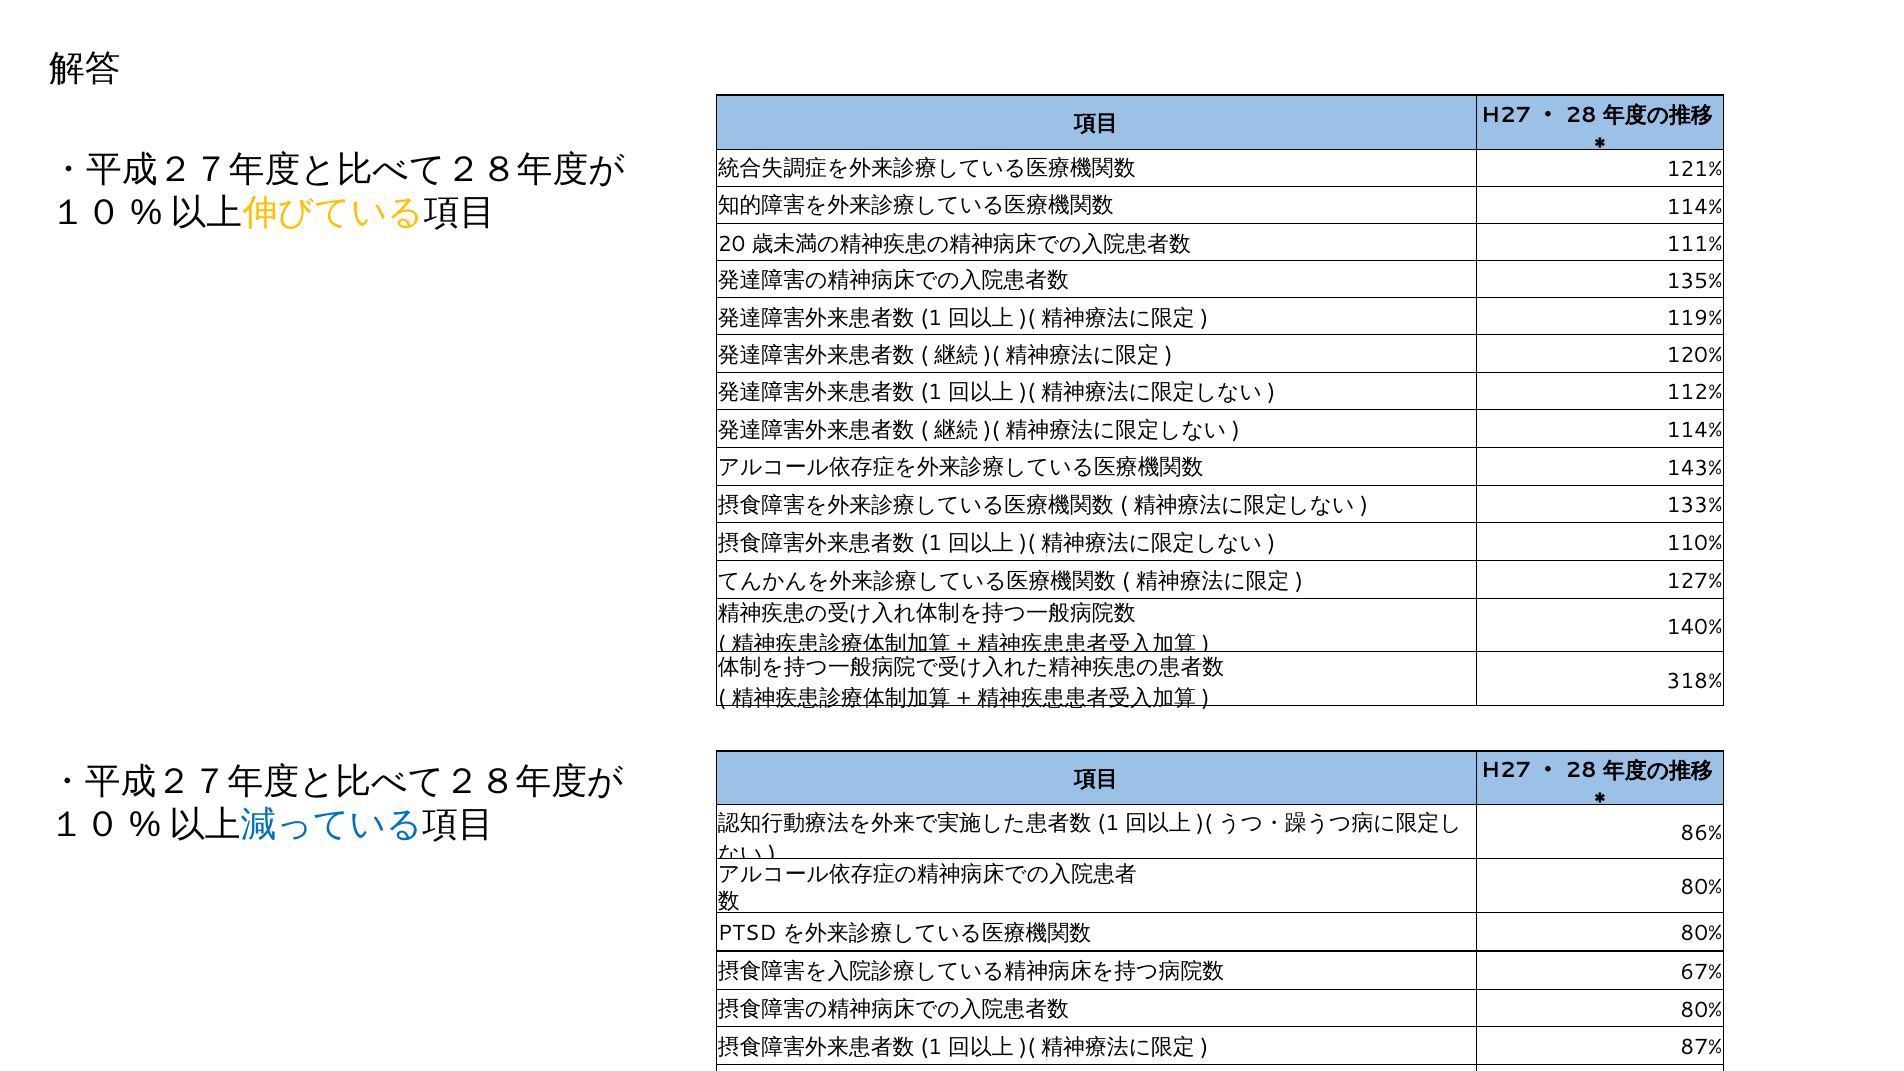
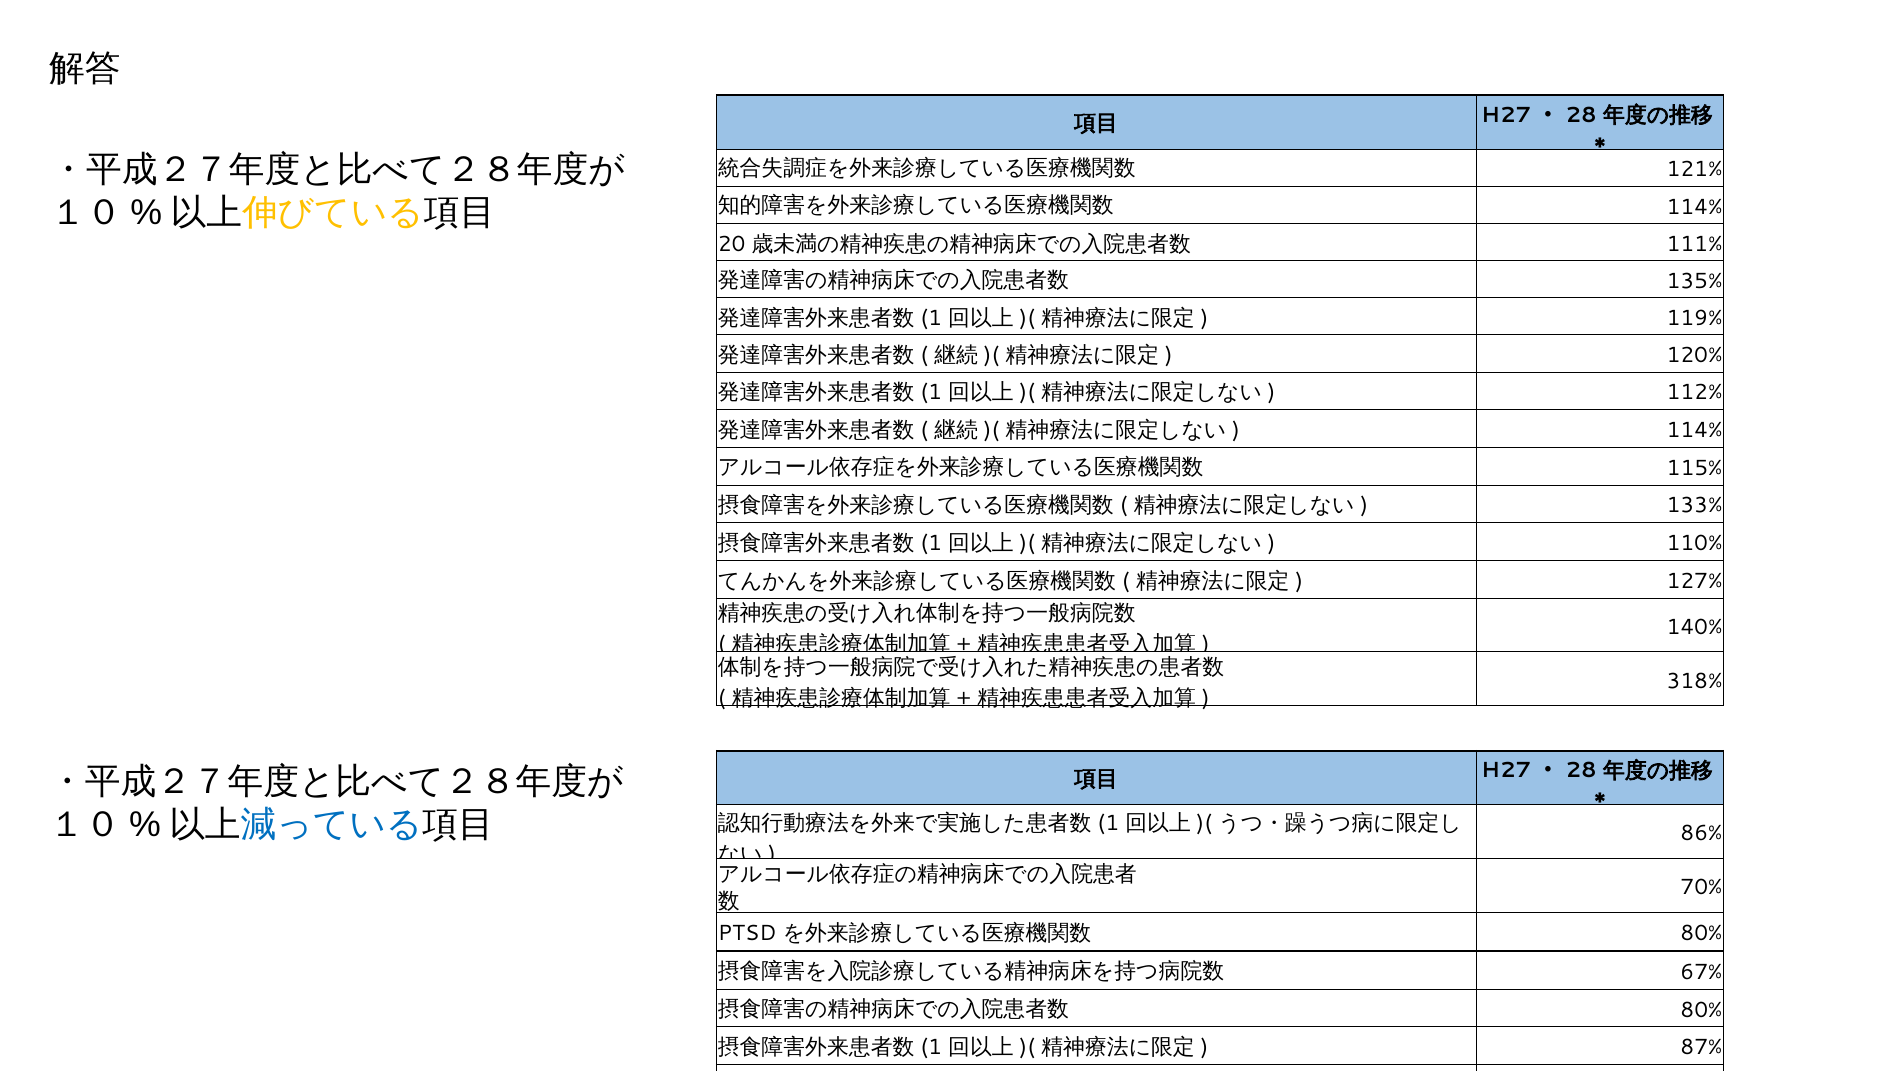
143%: 143% -> 115% (1695, 468)
80%: 80% -> 70% (1701, 887)
